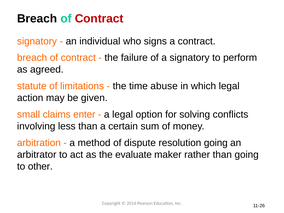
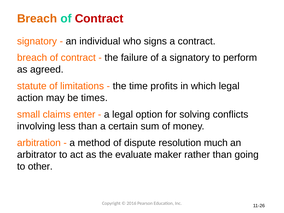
Breach colour: black -> orange (37, 19)
abuse: abuse -> profits (164, 86)
given: given -> times (94, 98)
resolution going: going -> much (216, 143)
